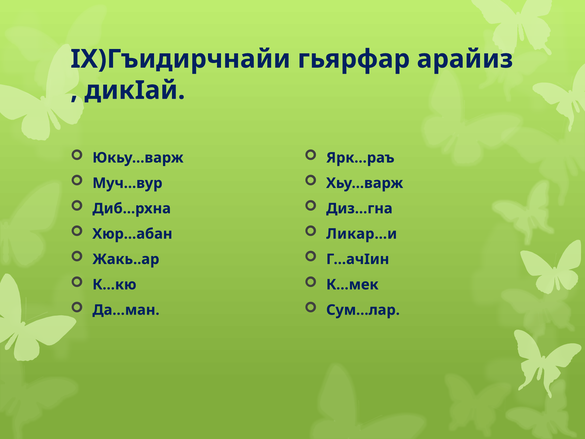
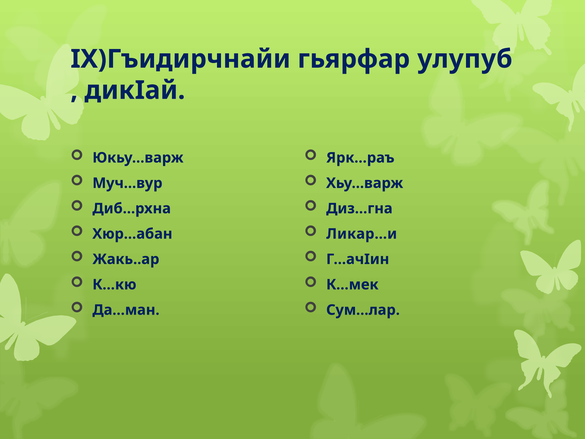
арайиз: арайиз -> улупуб (465, 59)
